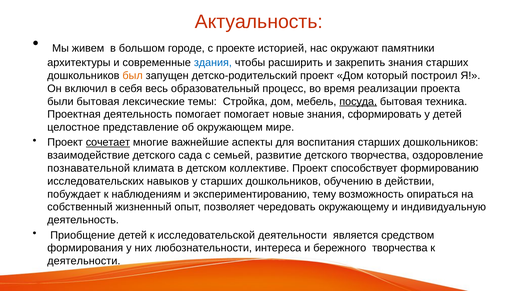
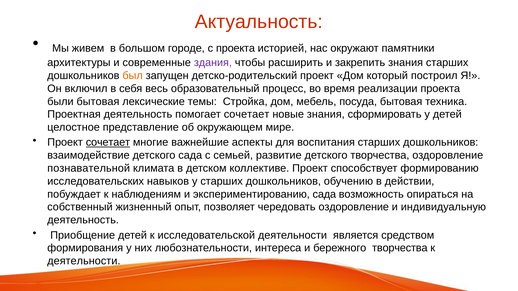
с проекте: проекте -> проекта (235, 48)
здания colour: blue -> purple (213, 63)
посуда underline: present -> none (358, 102)
помогает помогает: помогает -> сочетает (247, 115)
экспериментированию тему: тему -> сада (324, 194)
чередовать окружающему: окружающему -> оздоровление (354, 207)
